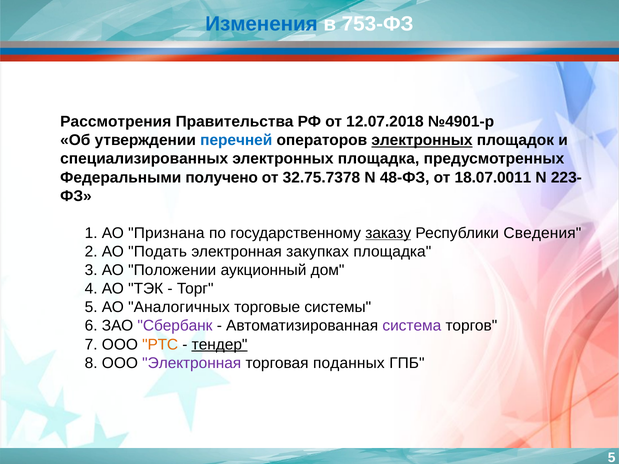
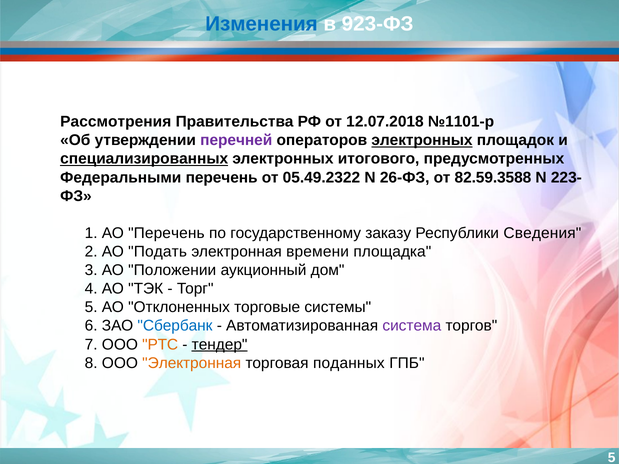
753-ФЗ: 753-ФЗ -> 923-ФЗ (378, 24)
№4901-р: №4901-р -> №1101-р (461, 122)
перечней colour: blue -> purple (236, 140)
специализированных underline: none -> present (144, 159)
электронных площадка: площадка -> итогового (379, 159)
Федеральными получено: получено -> перечень (222, 177)
32.75.7378: 32.75.7378 -> 05.49.2322 (321, 177)
48-ФЗ: 48-ФЗ -> 26-ФЗ (405, 177)
18.07.0011: 18.07.0011 -> 82.59.3588 (493, 177)
АО Признана: Признана -> Перечень (166, 233)
заказу underline: present -> none (388, 233)
закупках: закупках -> времени (318, 252)
Аналогичных: Аналогичных -> Отклоненных (179, 307)
Сбербанк colour: purple -> blue (175, 326)
Электронная colour: purple -> orange (192, 363)
